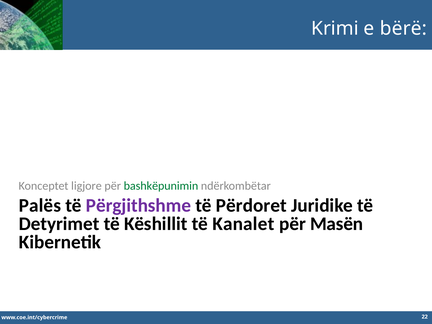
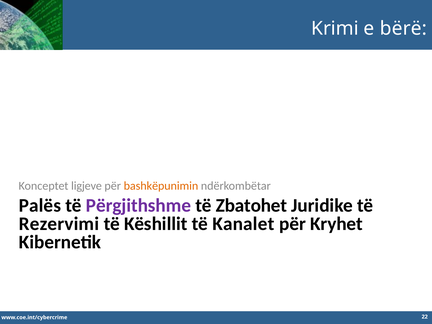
ligjore: ligjore -> ligjeve (87, 186)
bashkëpunimin colour: green -> orange (161, 186)
Përdoret: Përdoret -> Zbatohet (251, 205)
Detyrimet: Detyrimet -> Rezervimi (59, 224)
Masën: Masën -> Kryhet (337, 224)
